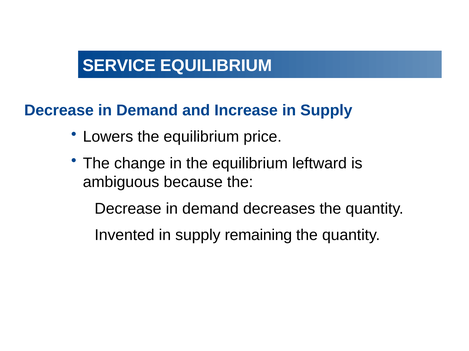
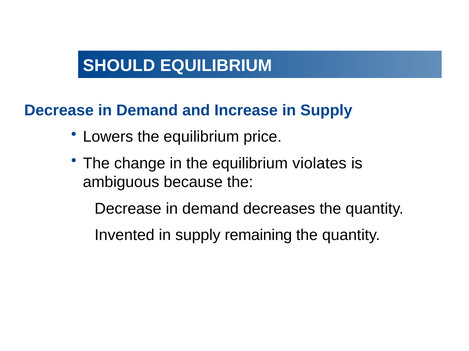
SERVICE: SERVICE -> SHOULD (119, 66)
leftward: leftward -> violates (319, 164)
